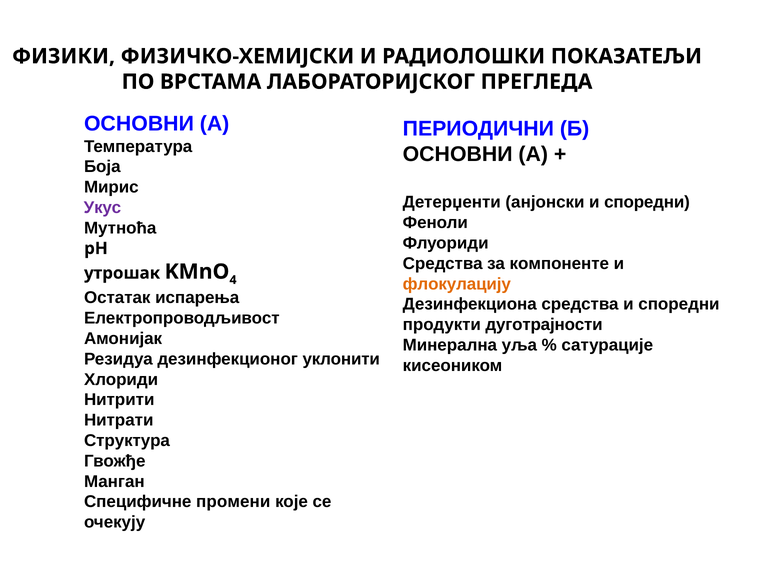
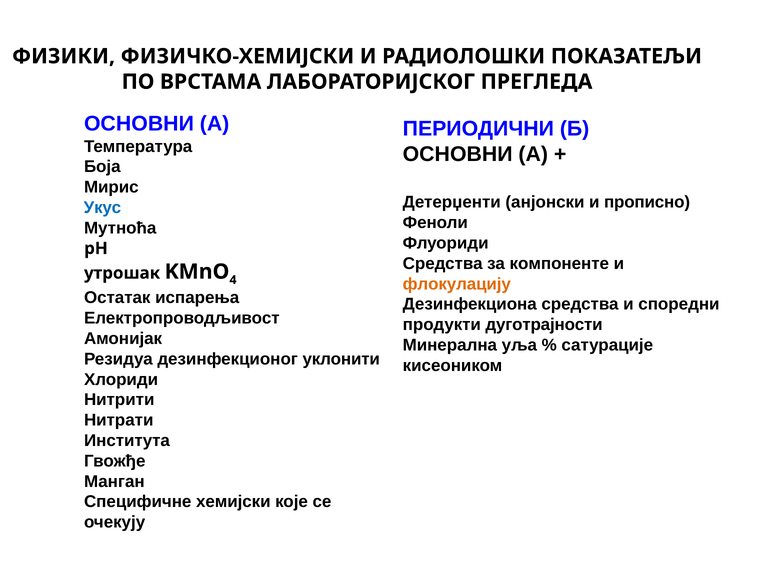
анјонски и споредни: споредни -> прописно (647, 202)
Укус colour: purple -> blue (102, 208)
Структура: Структура -> Института (127, 440)
промени: промени -> хемијски (233, 502)
